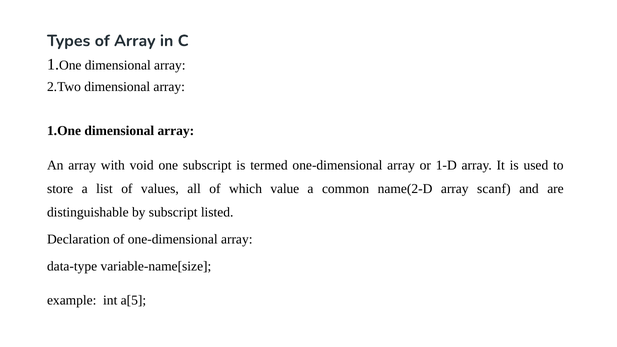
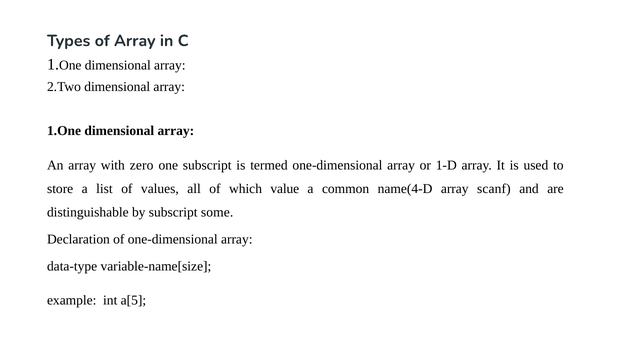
void: void -> zero (142, 165)
name(2-D: name(2-D -> name(4-D (405, 189)
listed: listed -> some (217, 213)
